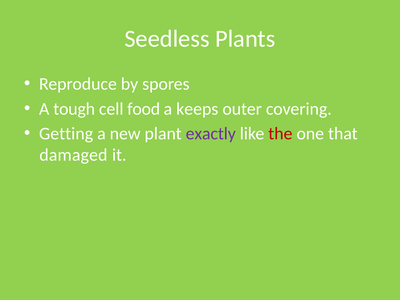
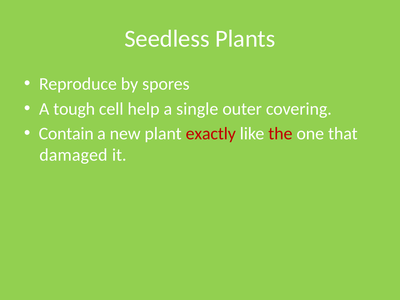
food: food -> help (144, 109)
keeps: keeps -> single (197, 109)
Getting: Getting -> Contain (66, 134)
exactly colour: purple -> red (211, 134)
